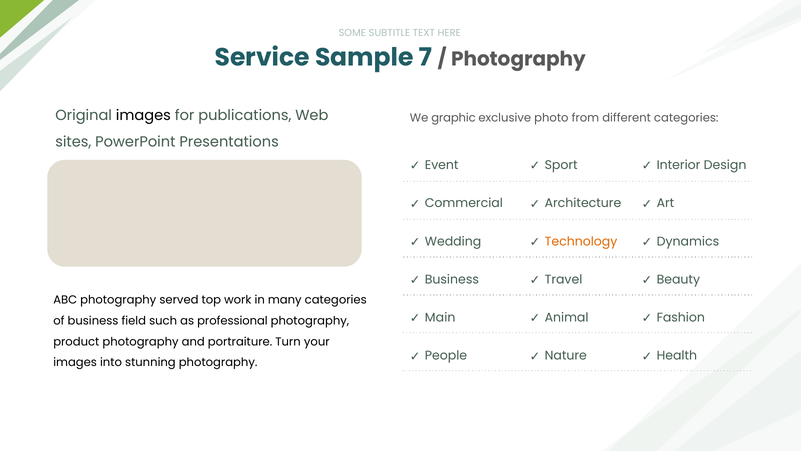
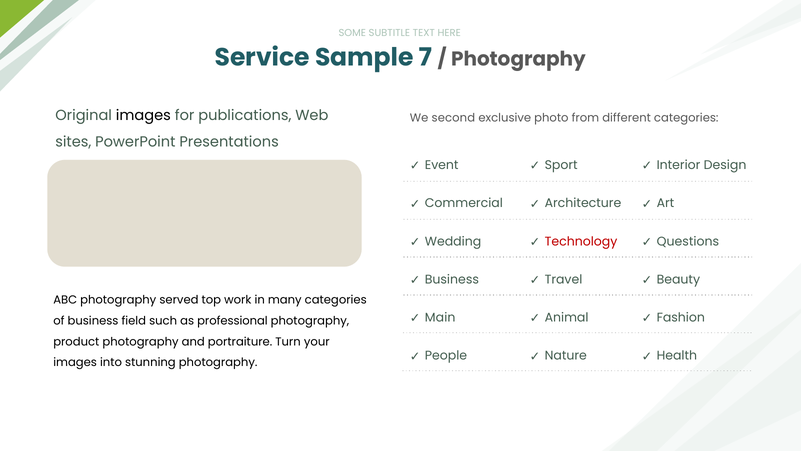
graphic: graphic -> second (453, 118)
Technology colour: orange -> red (581, 241)
Dynamics: Dynamics -> Questions (688, 241)
